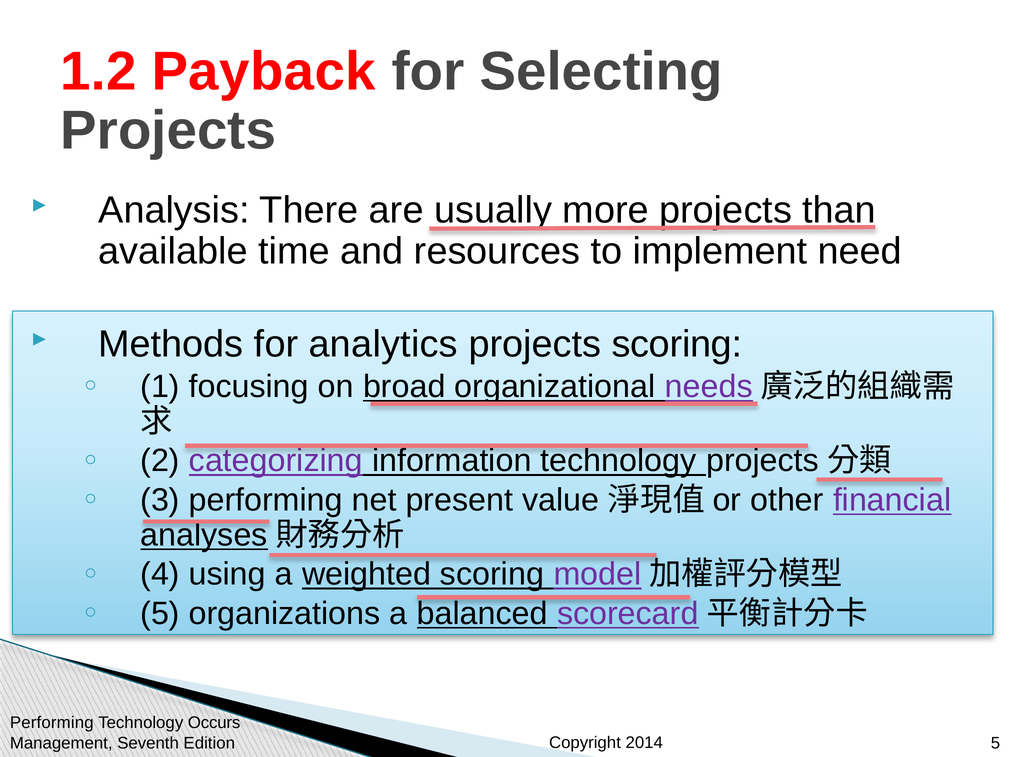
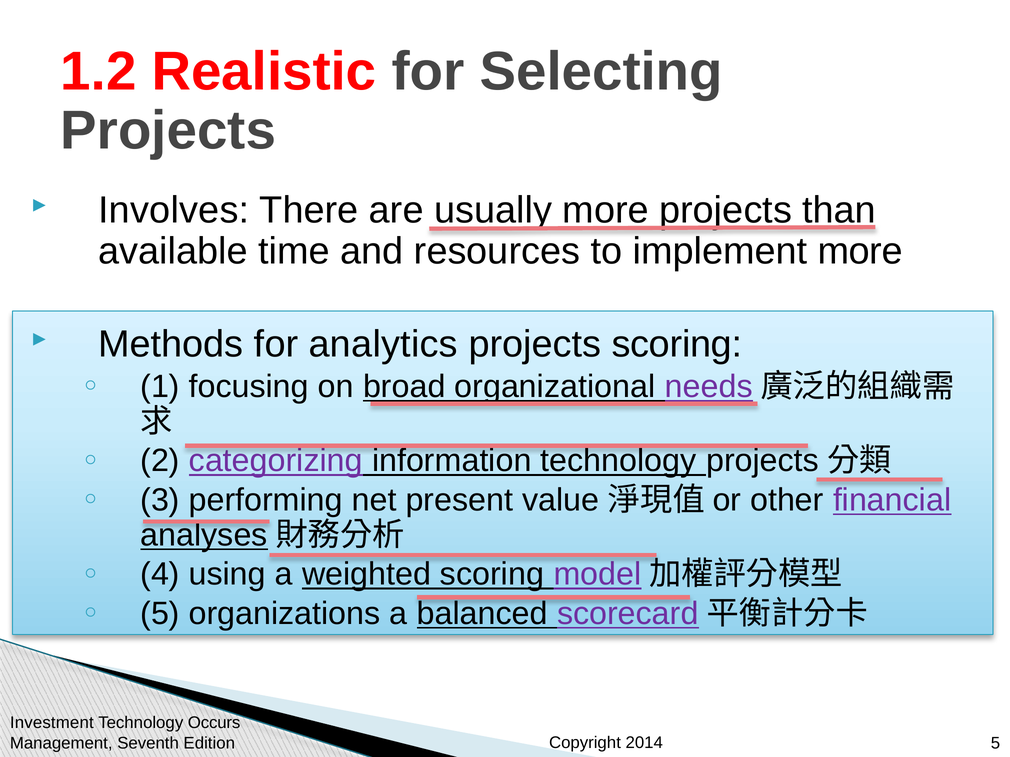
Payback: Payback -> Realistic (264, 72)
Analysis: Analysis -> Involves (174, 210)
need: need -> more (860, 251)
Performing: Performing -> Investment (52, 723)
